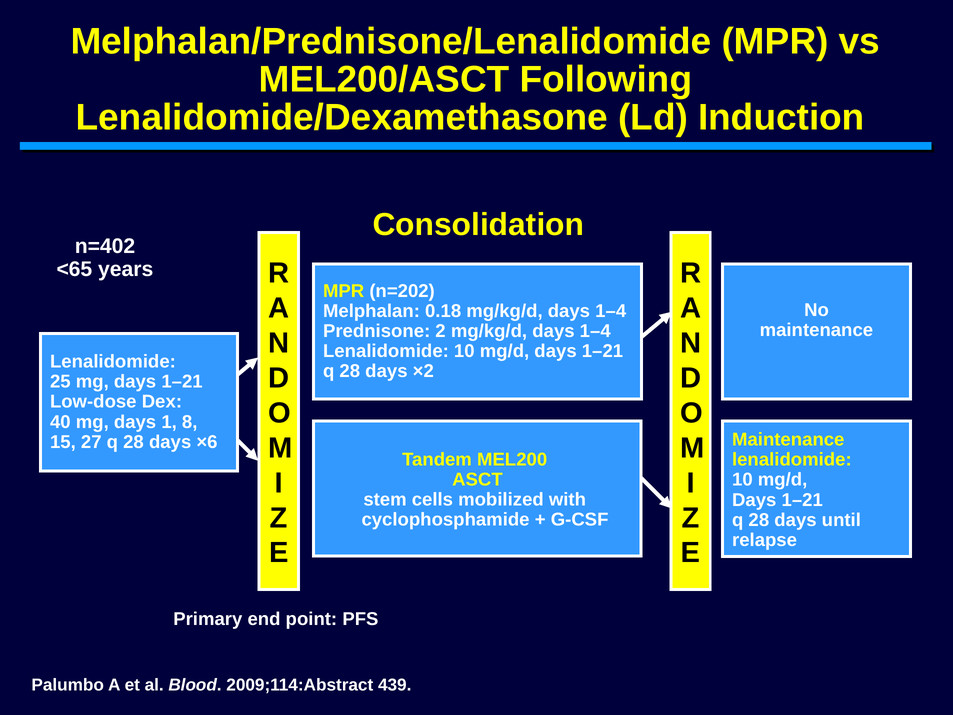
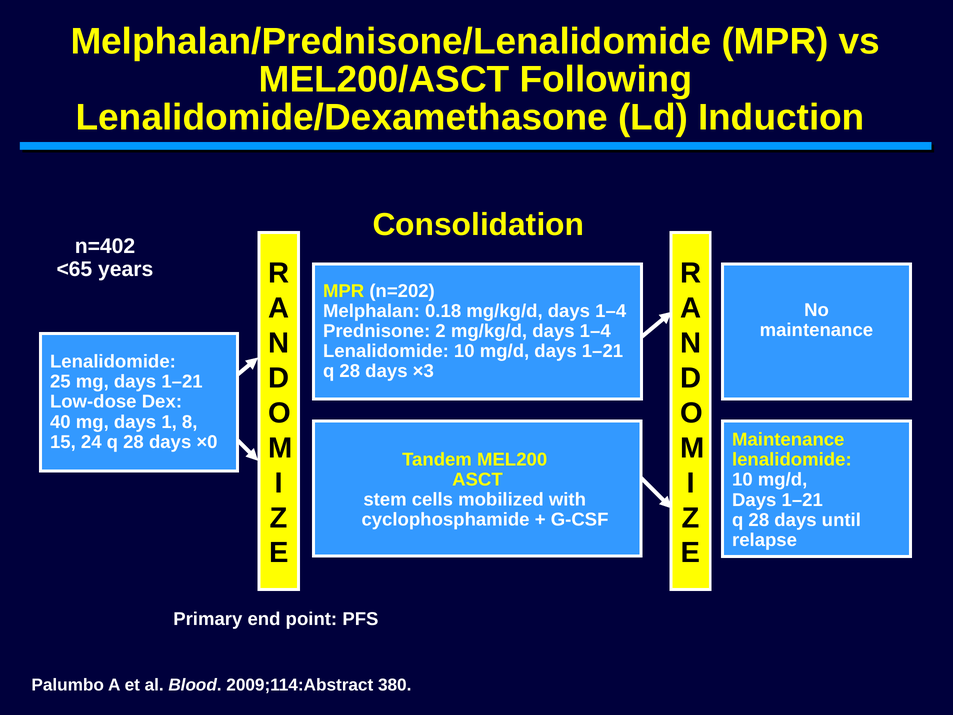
×2: ×2 -> ×3 (423, 371)
27: 27 -> 24 (91, 442)
×6: ×6 -> ×0 (207, 442)
439: 439 -> 380 (395, 685)
